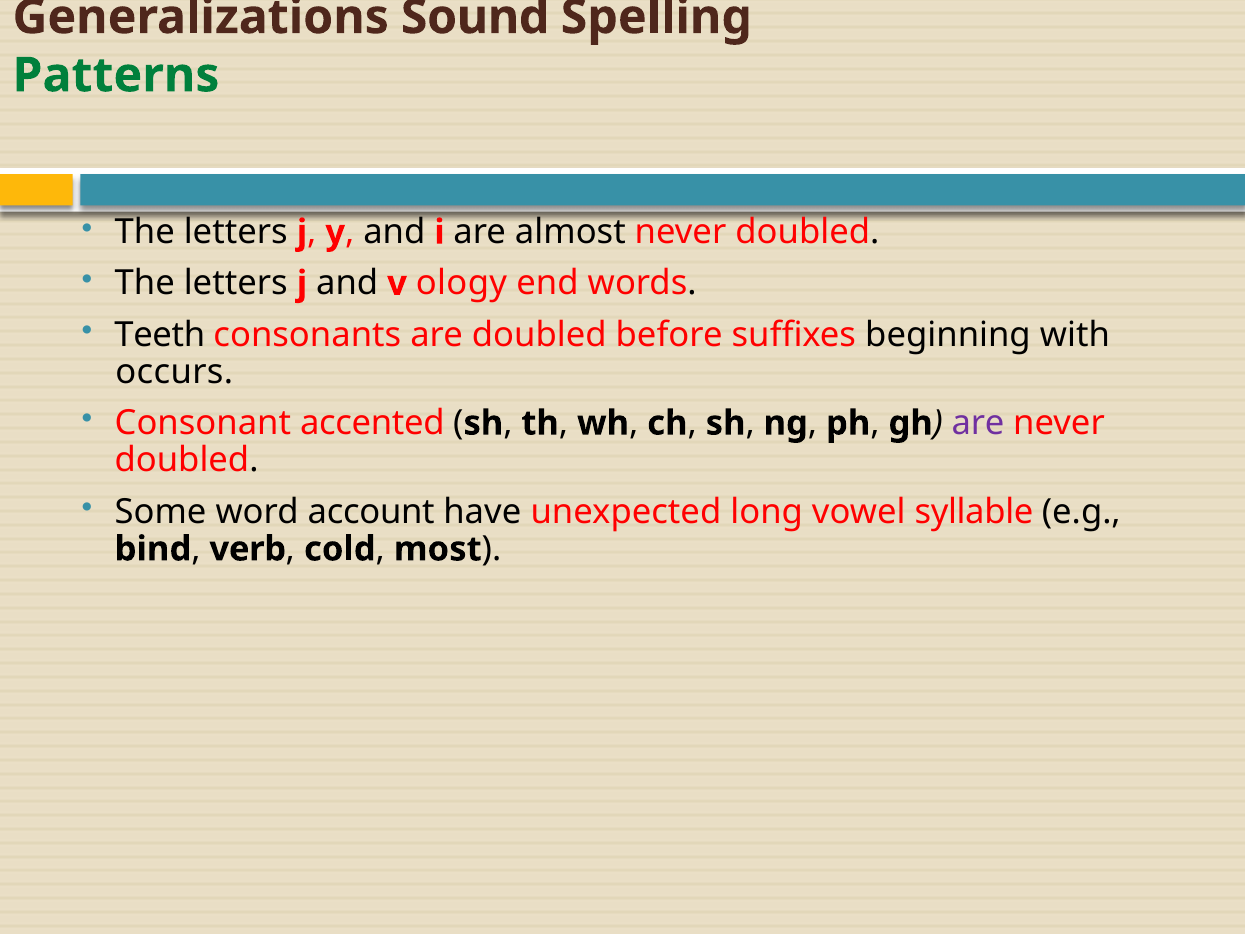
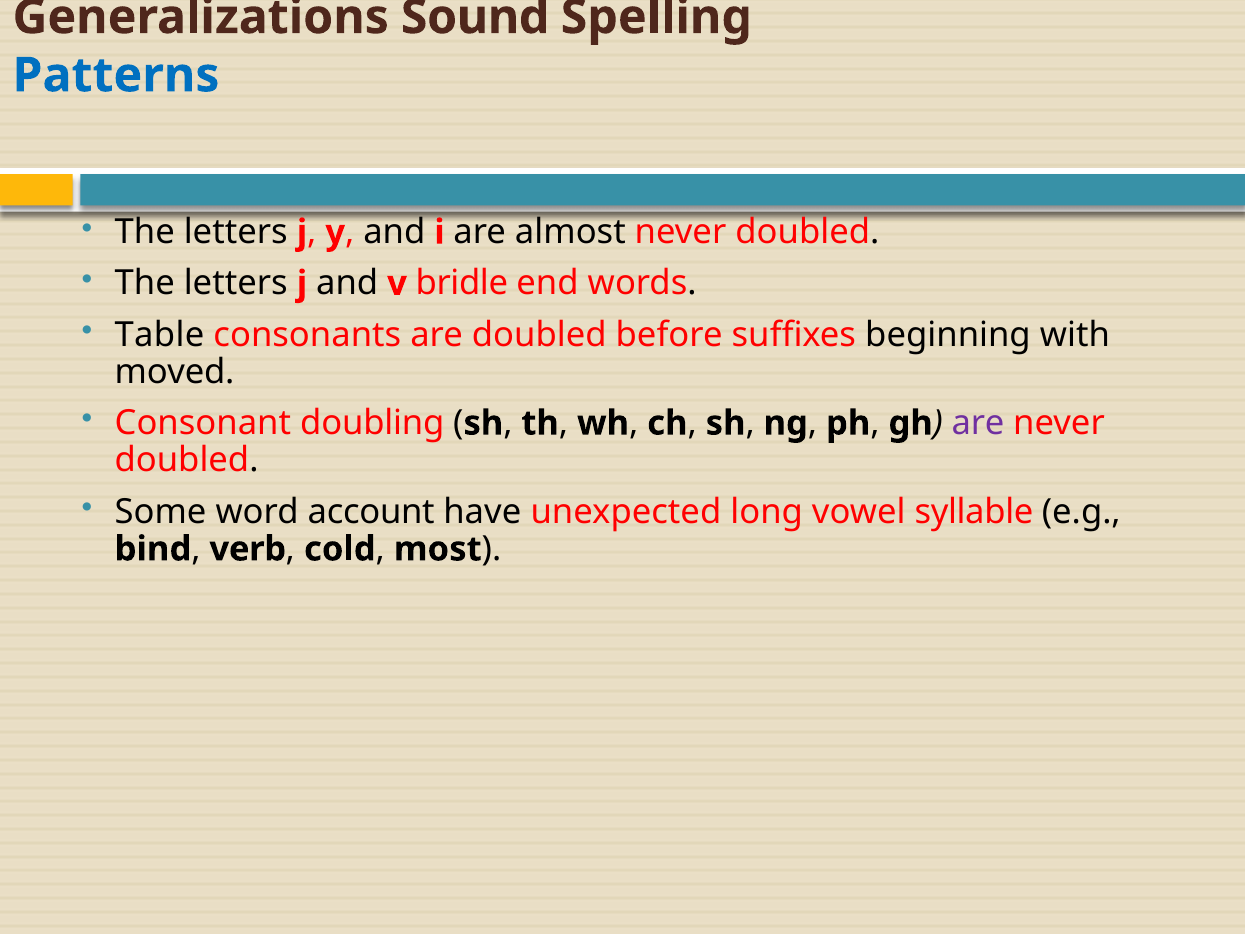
Patterns colour: green -> blue (116, 75)
ology: ology -> bridle (462, 283)
Teeth: Teeth -> Table (159, 335)
occurs: occurs -> moved (175, 372)
accented: accented -> doubling (372, 423)
